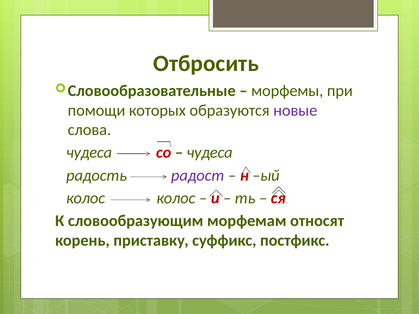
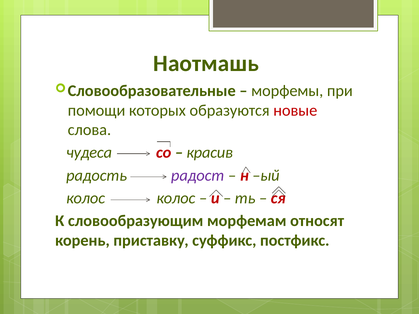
Отбросить: Отбросить -> Наотмашь (206, 63)
новые colour: purple -> red (295, 110)
чудеса: чудеса -> красив (210, 153)
